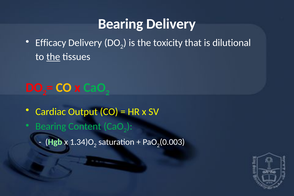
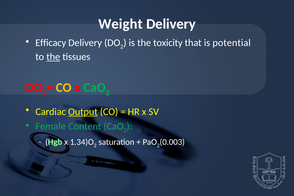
Bearing: Bearing -> Weight (120, 24)
dilutional: dilutional -> potential (232, 43)
Output underline: none -> present (83, 112)
Bearing: Bearing -> Female (51, 126)
